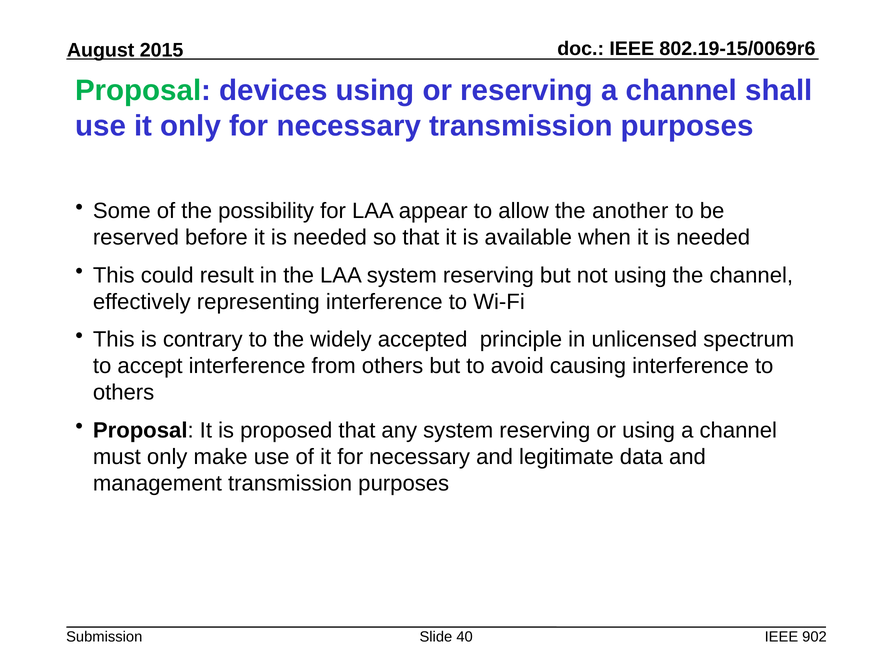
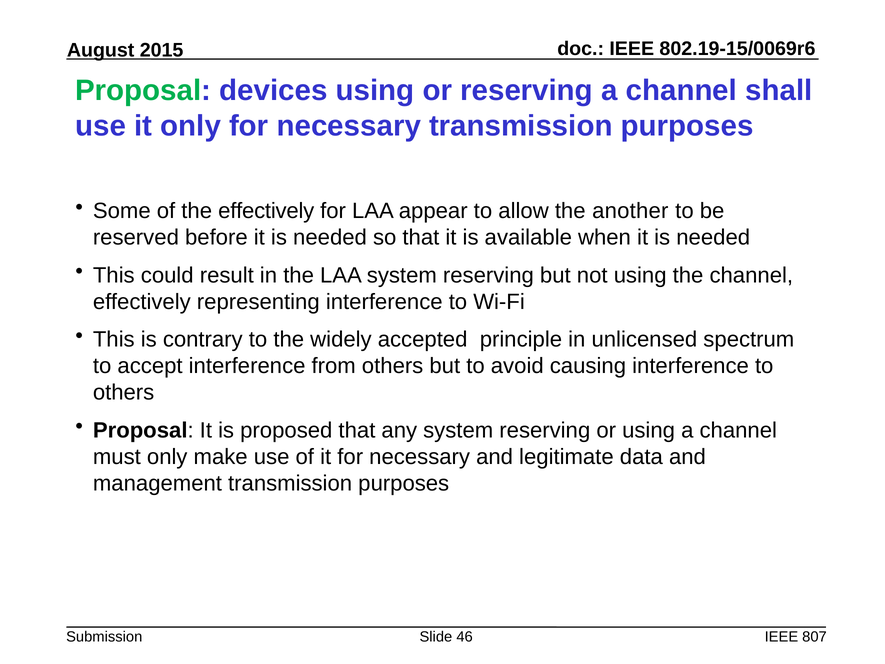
the possibility: possibility -> effectively (266, 211)
40: 40 -> 46 (465, 637)
902: 902 -> 807 (815, 637)
